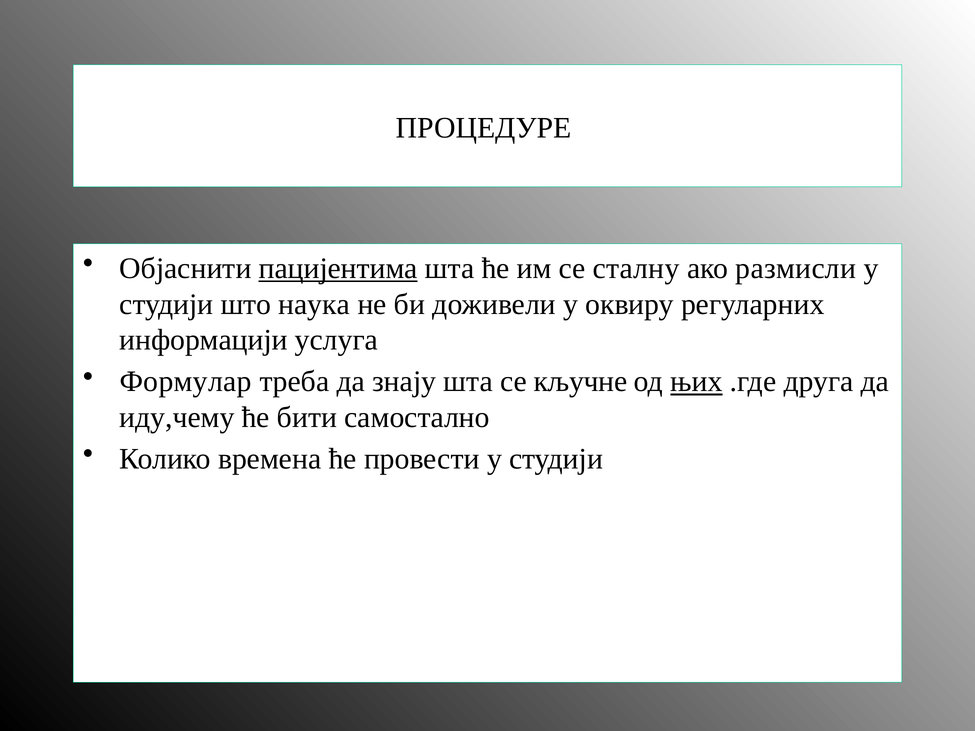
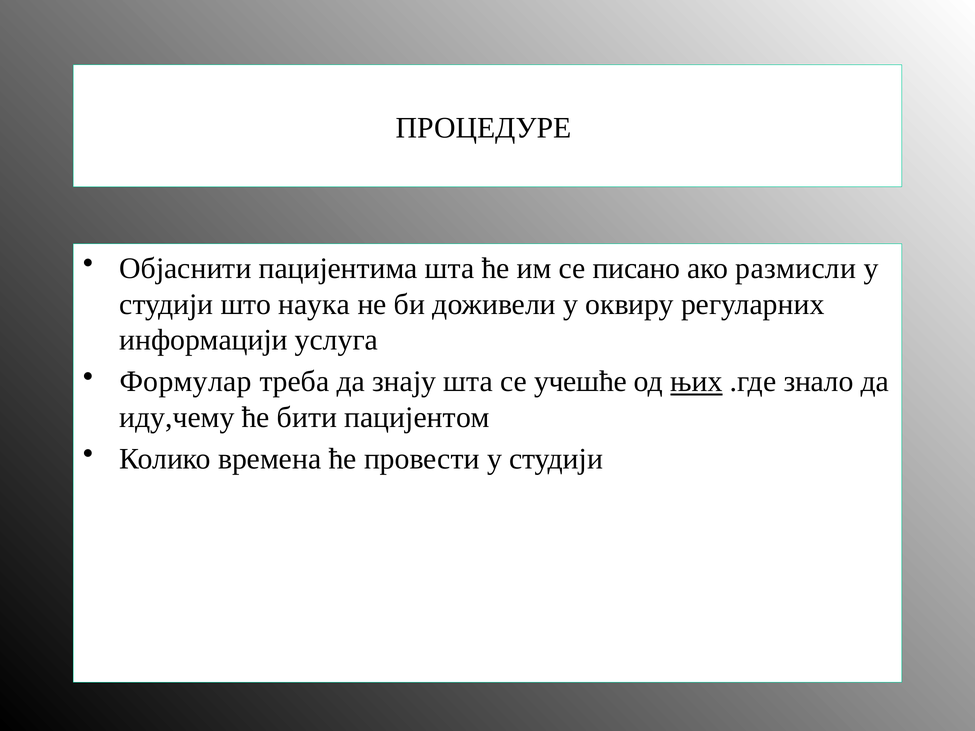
пацијентима underline: present -> none (338, 269)
сталну: сталну -> писано (637, 269)
кључне: кључне -> учешће (580, 382)
друга: друга -> знало (819, 382)
самостално: самостално -> пацијентом (417, 417)
